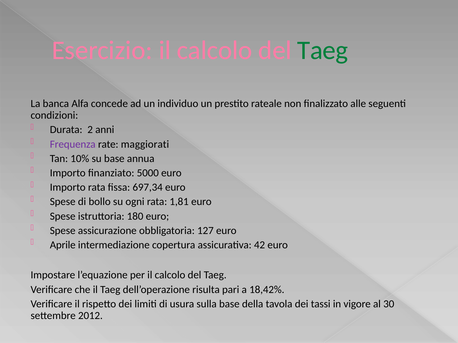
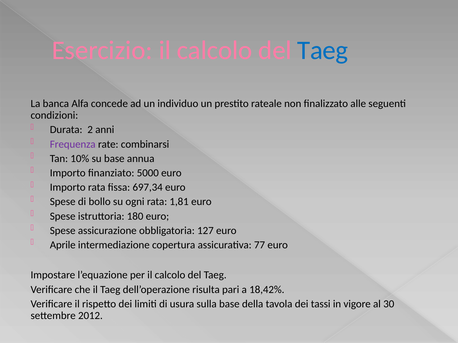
Taeg colour: green -> blue (323, 50)
maggiorati: maggiorati -> combinarsi (145, 144)
42: 42 -> 77 (260, 245)
